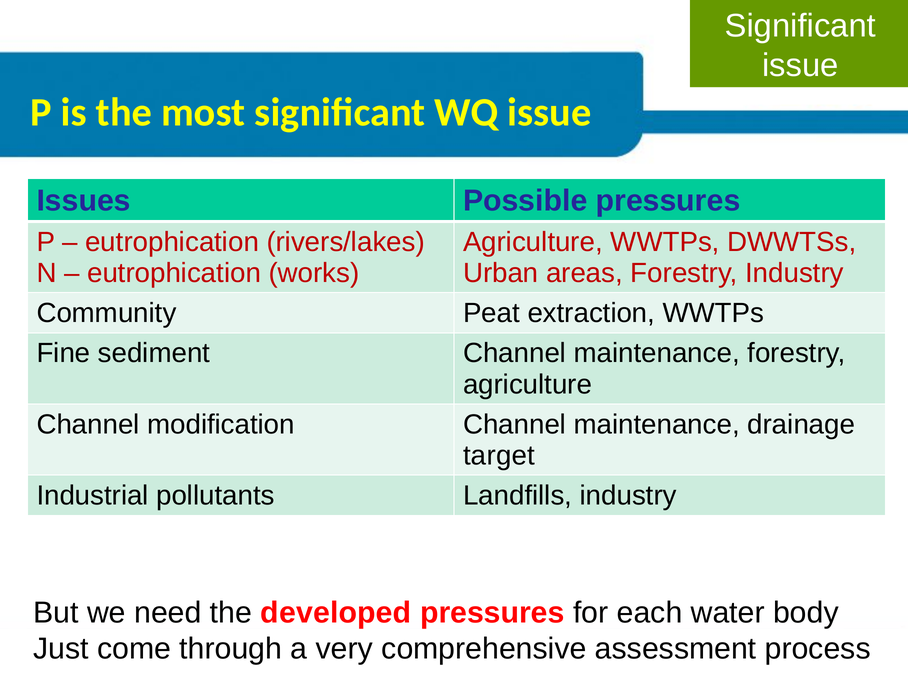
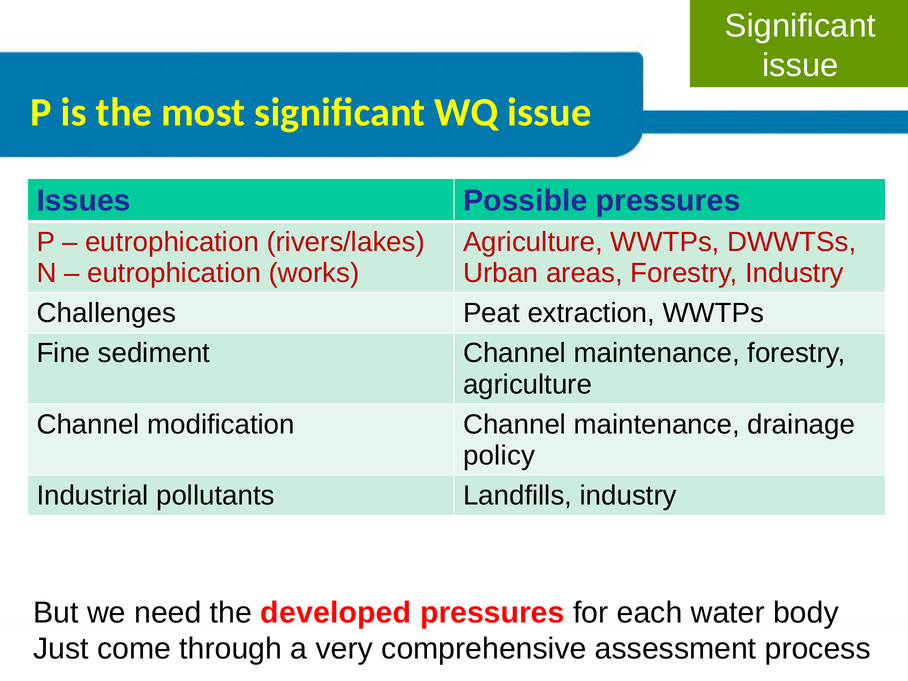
Community: Community -> Challenges (106, 313)
target: target -> policy (499, 456)
